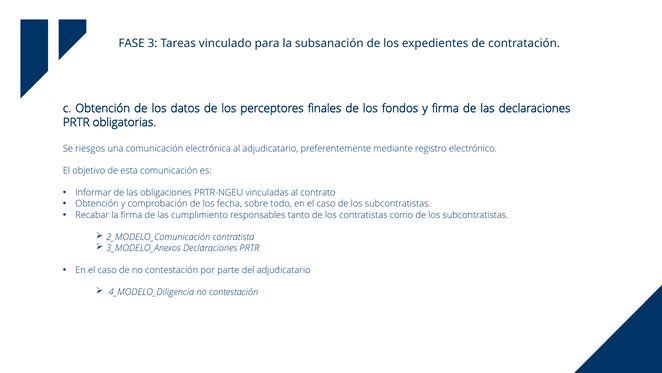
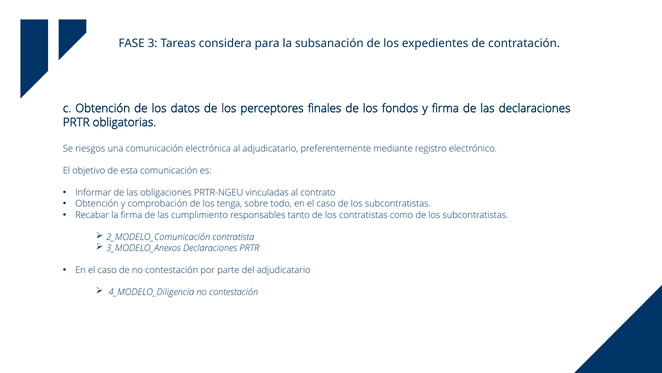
vinculado: vinculado -> considera (225, 43)
fecha: fecha -> tenga (229, 204)
